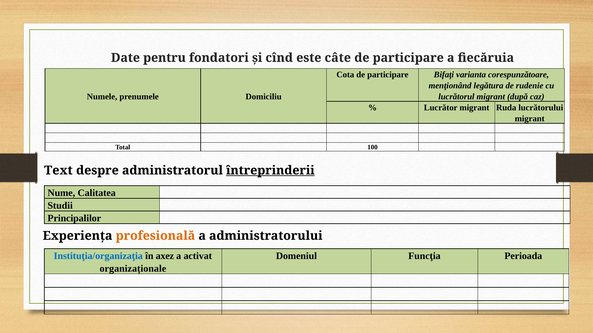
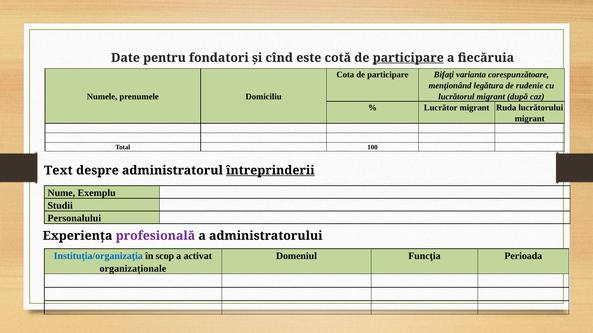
câte: câte -> cotă (338, 58)
participare underline: none -> present (408, 58)
Calitatea: Calitatea -> Exemplu (97, 193)
Principalilor: Principalilor -> Personalului (74, 219)
profesională colour: orange -> purple (155, 236)
axez: axez -> scop (165, 256)
